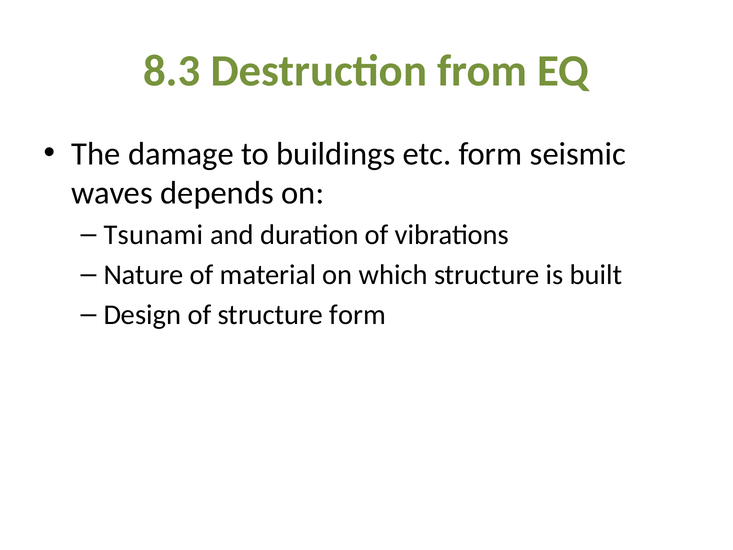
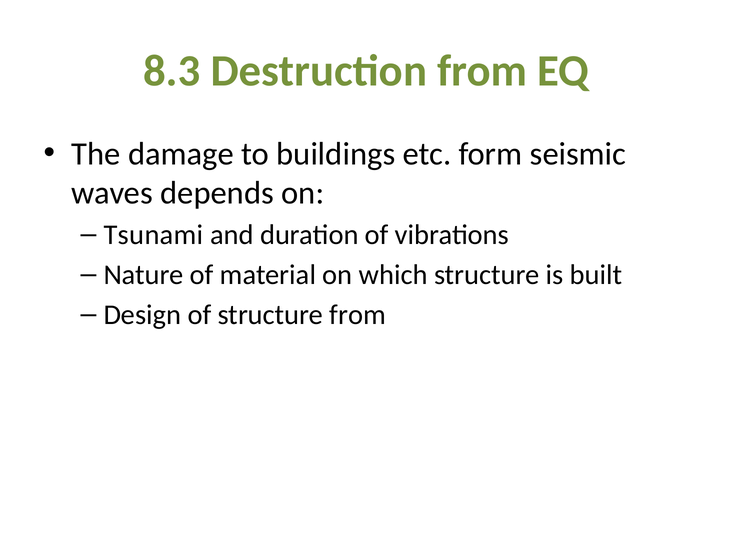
structure form: form -> from (358, 315)
